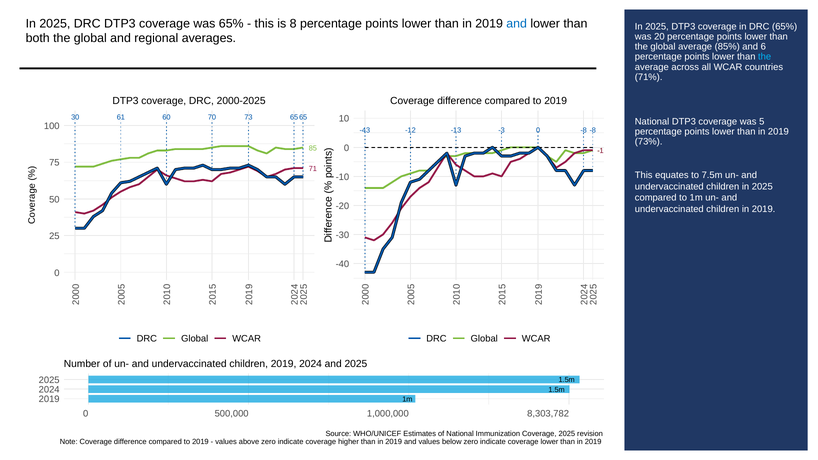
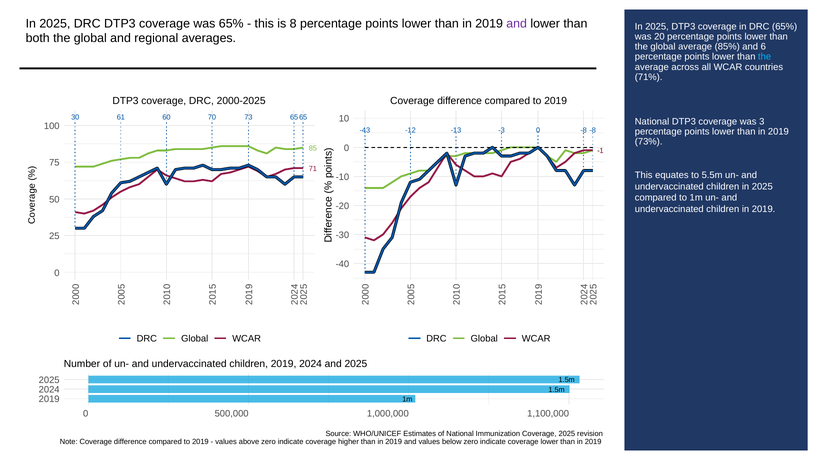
and colour: blue -> purple (517, 24)
was 5: 5 -> 3 (762, 121)
7.5m: 7.5m -> 5.5m (712, 175)
8,303,782: 8,303,782 -> 1,100,000 (548, 414)
